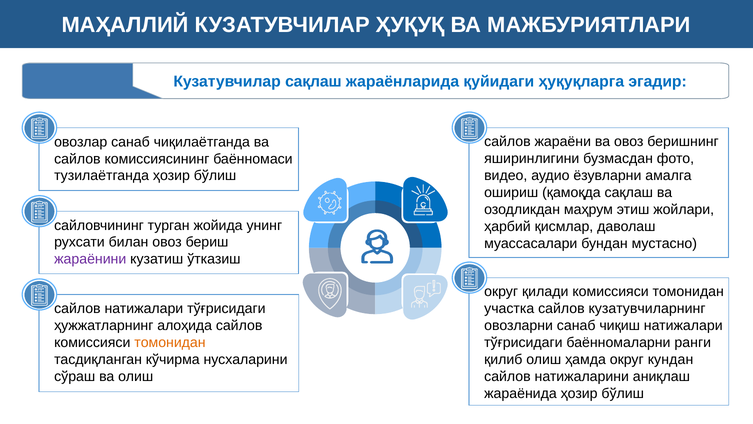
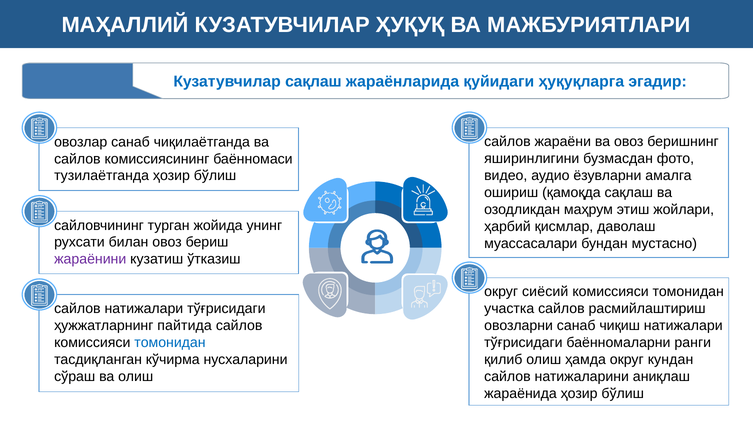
қилади: қилади -> сиёсий (545, 292)
кузатувчиларнинг: кузатувчиларнинг -> расмийлаштириш (647, 308)
алоҳида: алоҳида -> пайтида (185, 325)
томонидан colour: orange -> blue (170, 342)
